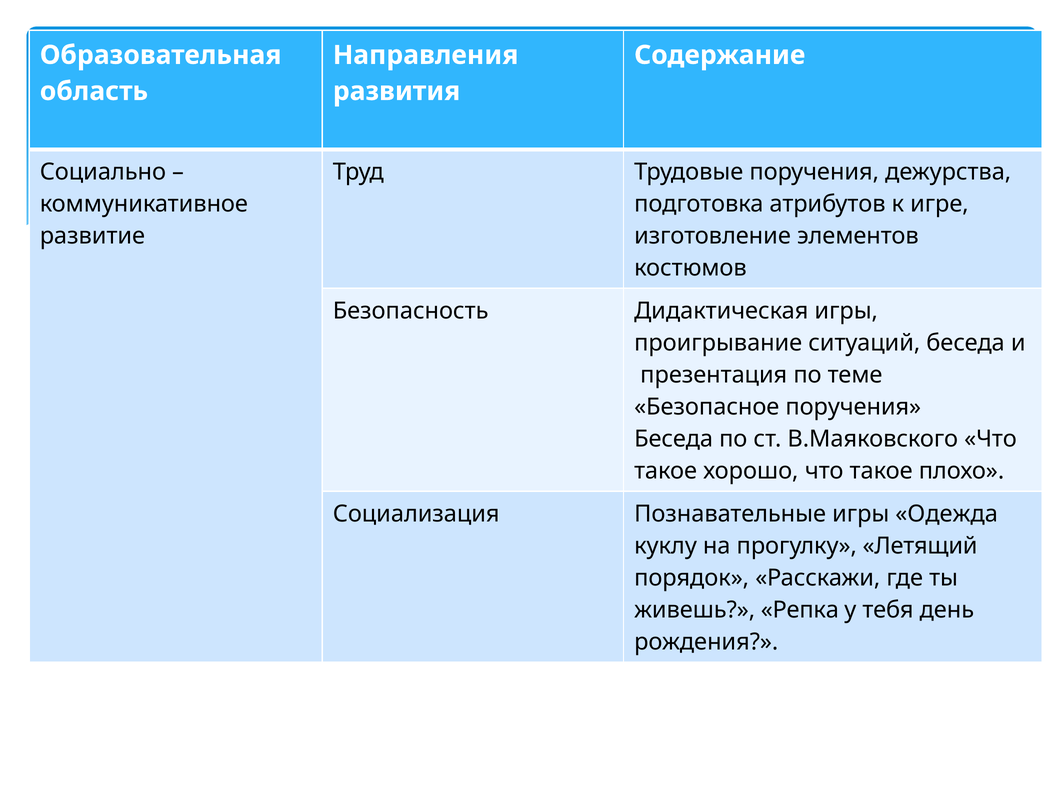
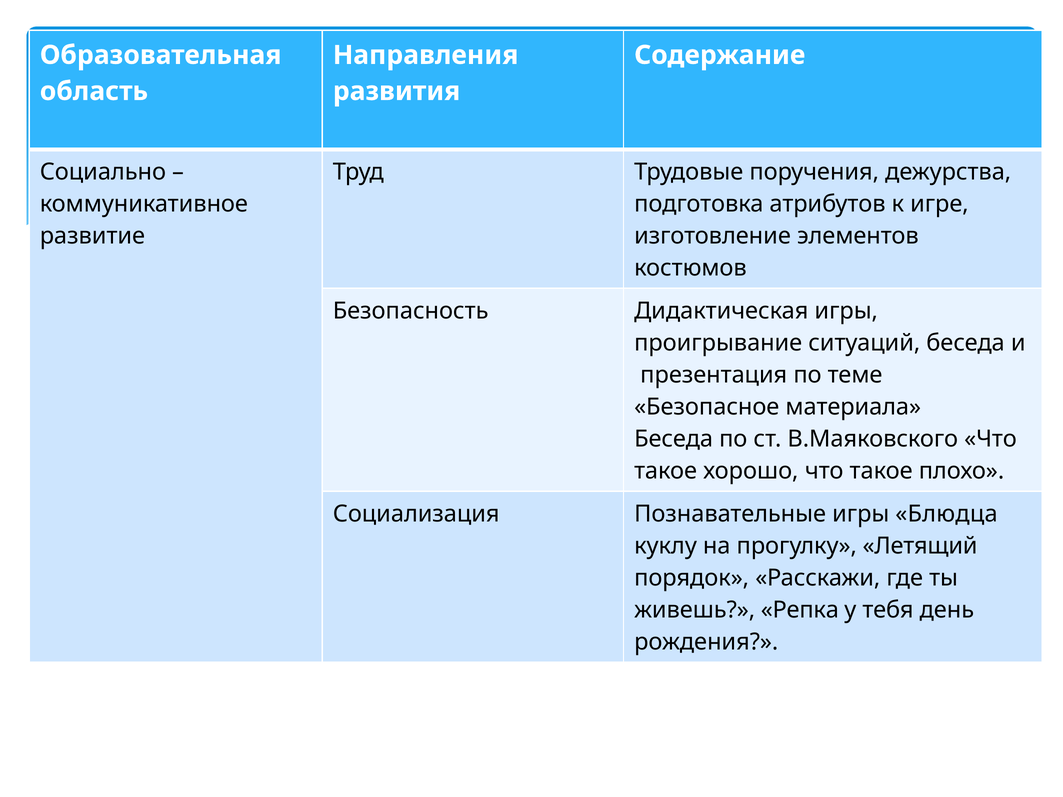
Безопасное поручения: поручения -> материала (853, 407)
Одежда: Одежда -> Блюдца (946, 514)
